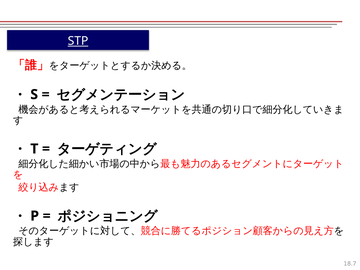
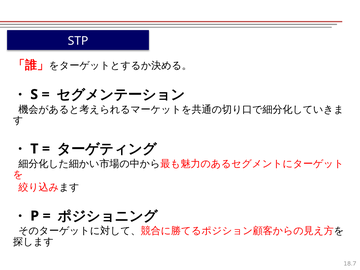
STP underline: present -> none (78, 41)
